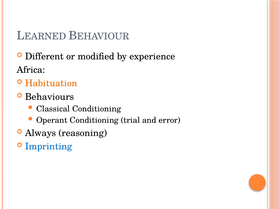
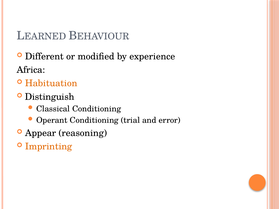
Behaviours: Behaviours -> Distinguish (50, 97)
Always: Always -> Appear (41, 133)
Imprinting colour: blue -> orange (49, 147)
